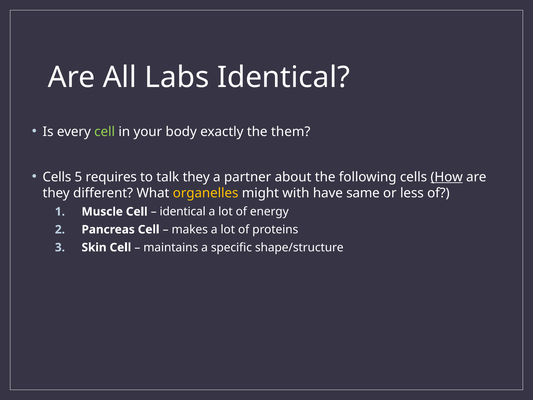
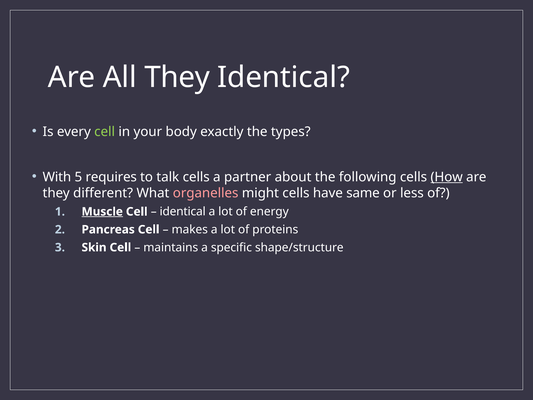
All Labs: Labs -> They (177, 77)
them: them -> types (291, 132)
Cells: Cells -> With (57, 177)
talk they: they -> cells (196, 177)
organelles colour: yellow -> pink (206, 193)
might with: with -> cells (296, 193)
Muscle underline: none -> present (102, 212)
